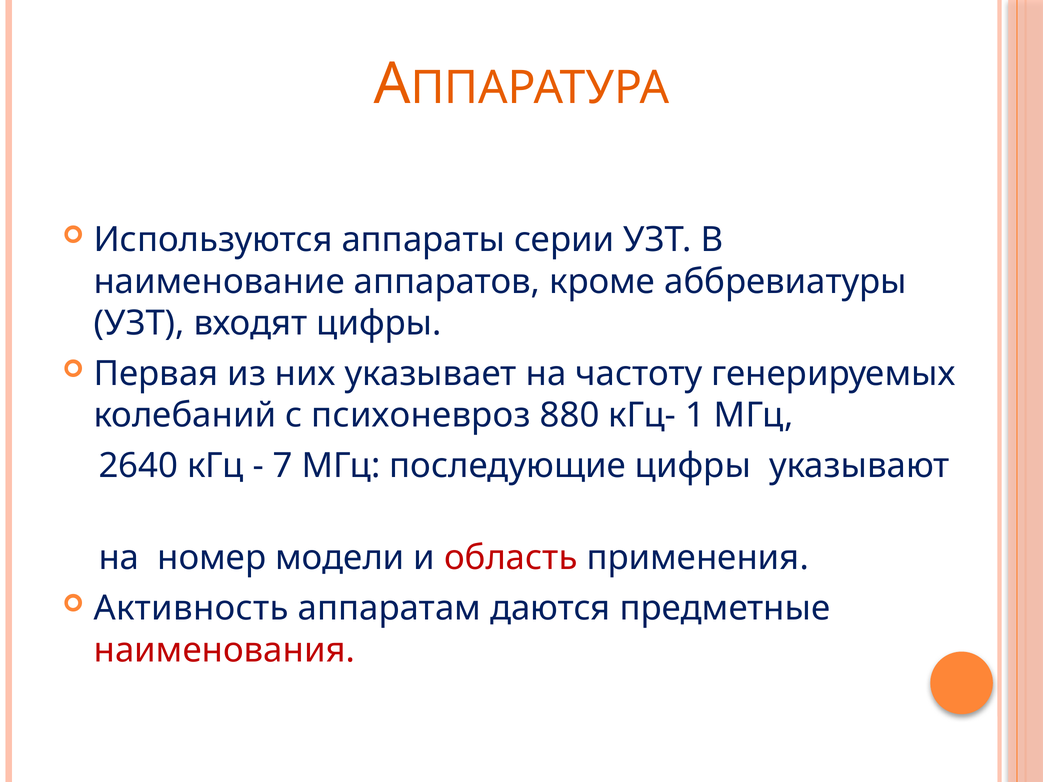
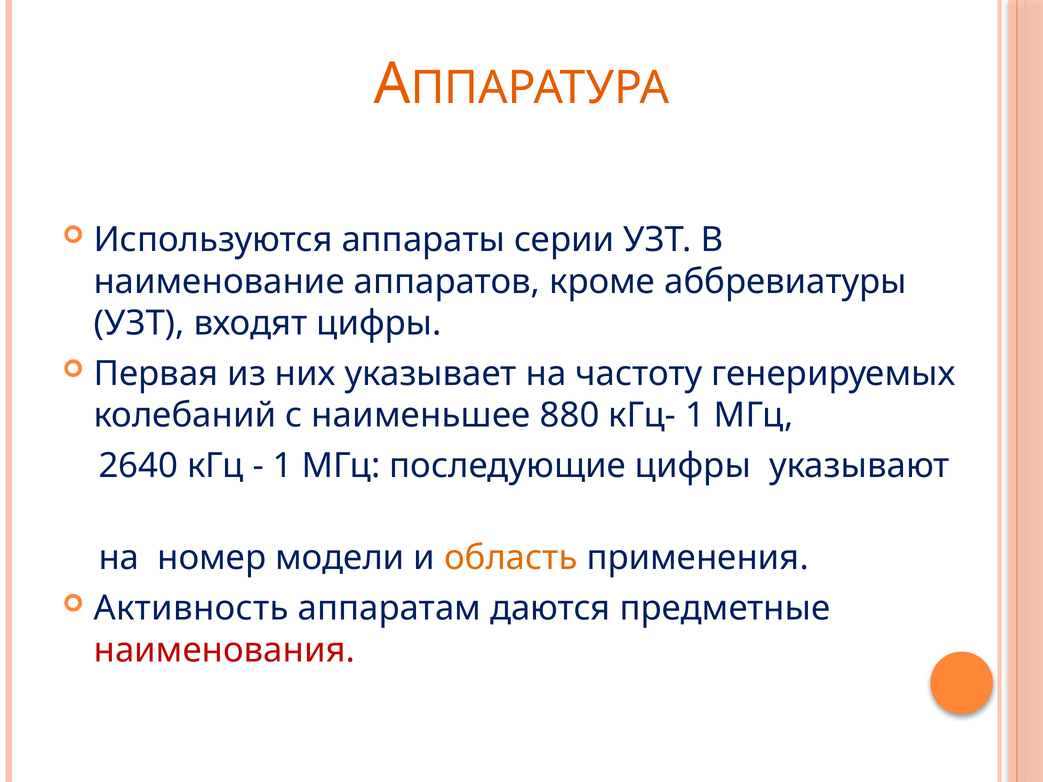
психоневроз: психоневроз -> наименьшее (421, 416)
7: 7 -> 1 (283, 466)
область colour: red -> orange (511, 558)
